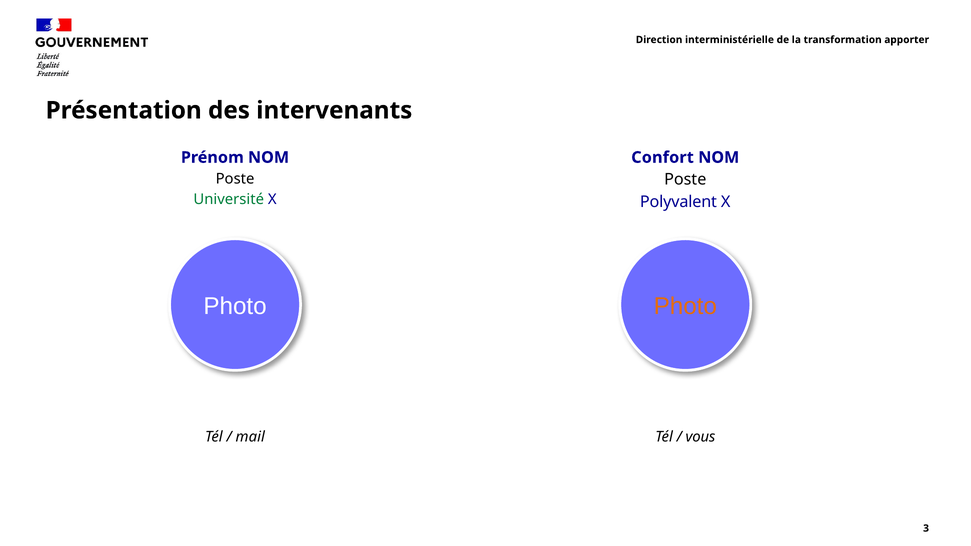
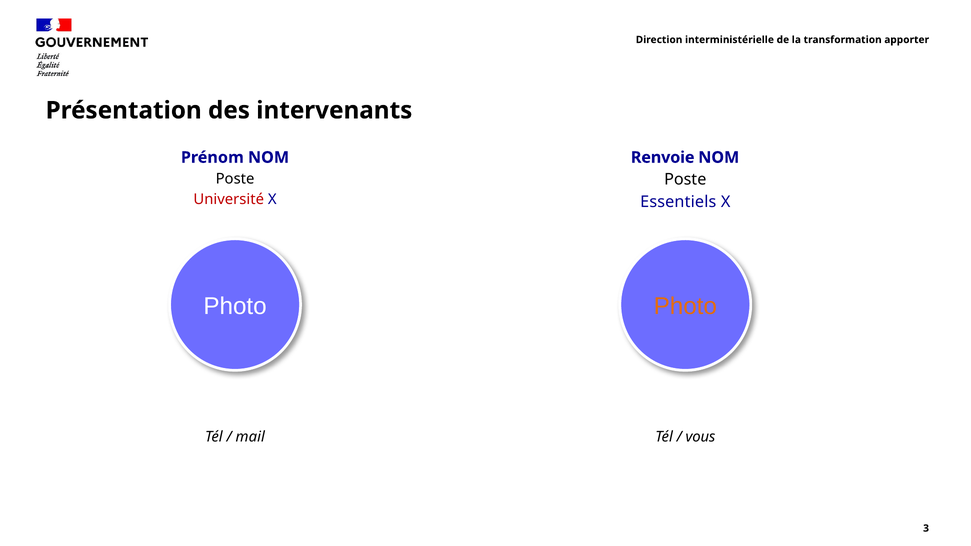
Confort: Confort -> Renvoie (663, 158)
Université colour: green -> red (229, 199)
Polyvalent: Polyvalent -> Essentiels (678, 202)
